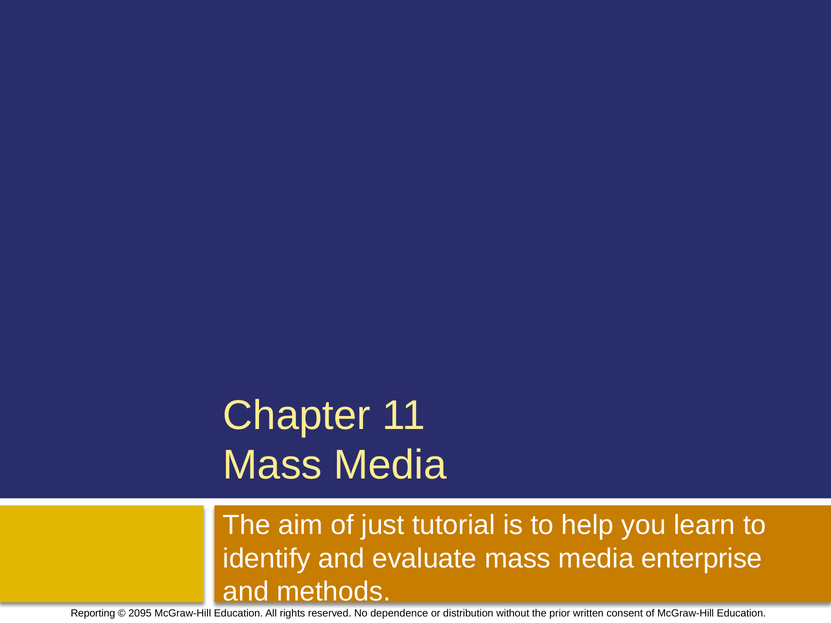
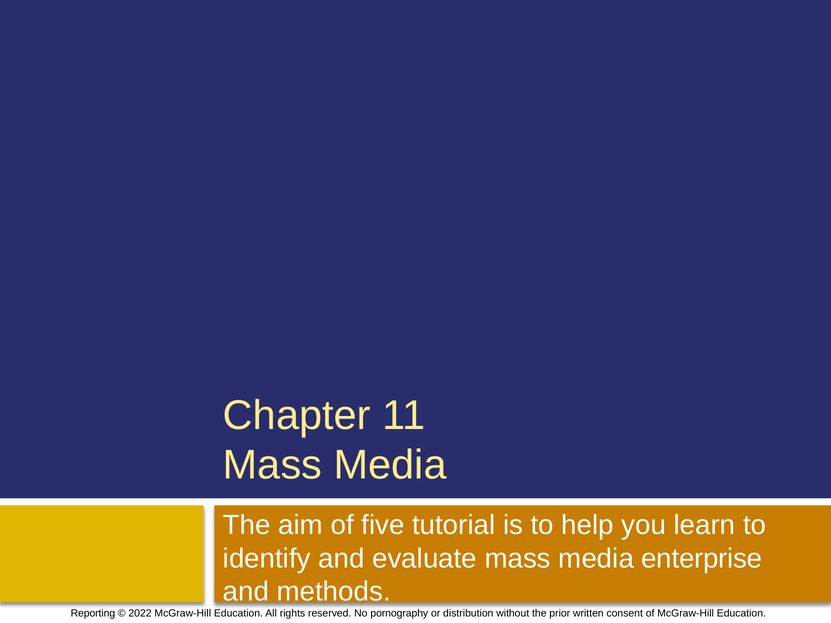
just: just -> five (383, 525)
2095: 2095 -> 2022 (140, 614)
dependence: dependence -> pornography (399, 614)
